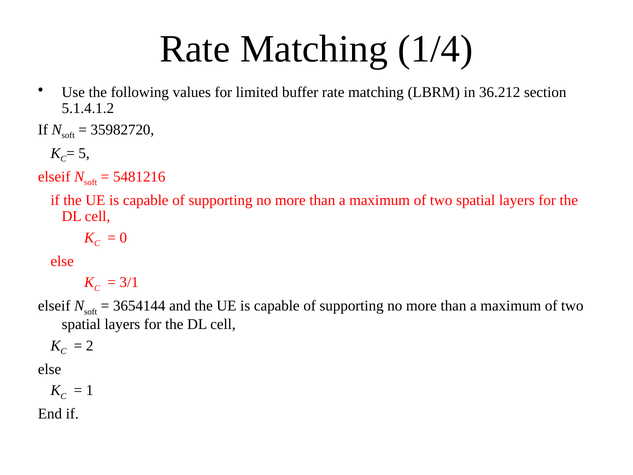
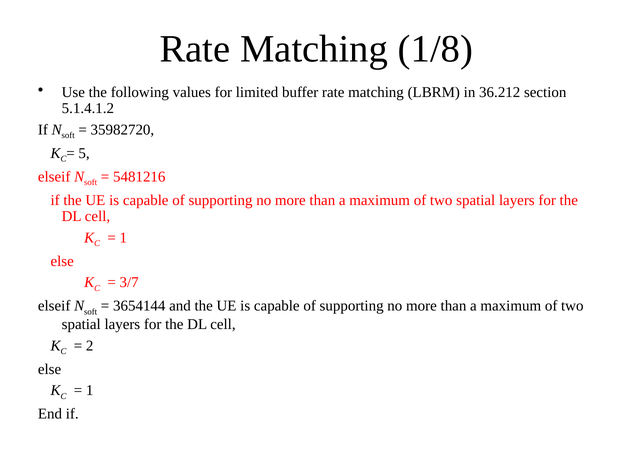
1/4: 1/4 -> 1/8 (435, 49)
0: 0 -> 1 (123, 238)
3/1: 3/1 -> 3/7 (129, 282)
